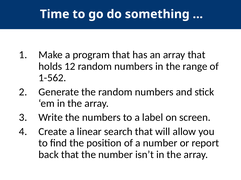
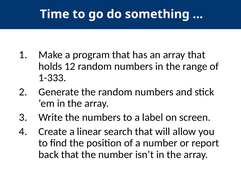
1-562: 1-562 -> 1-333 (52, 78)
